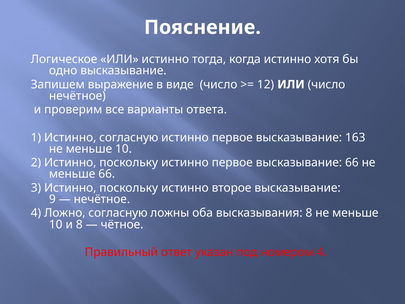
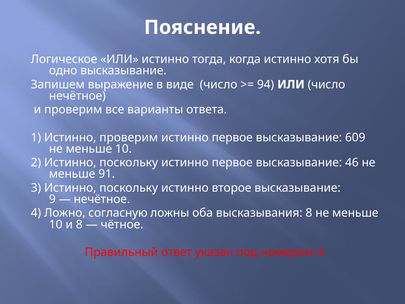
12: 12 -> 94 (266, 84)
Истинно согласную: согласную -> проверим (129, 137)
163: 163 -> 609 (355, 137)
высказывание 66: 66 -> 46 (352, 163)
меньше 66: 66 -> 91 (107, 174)
